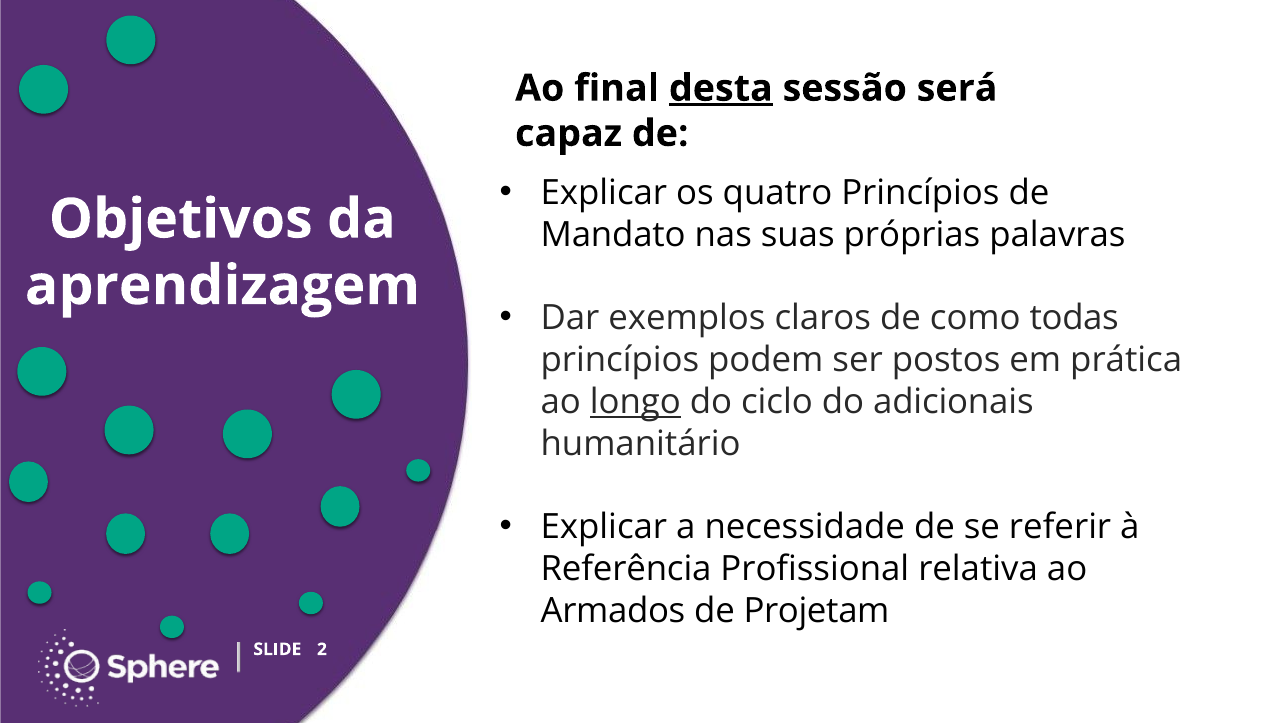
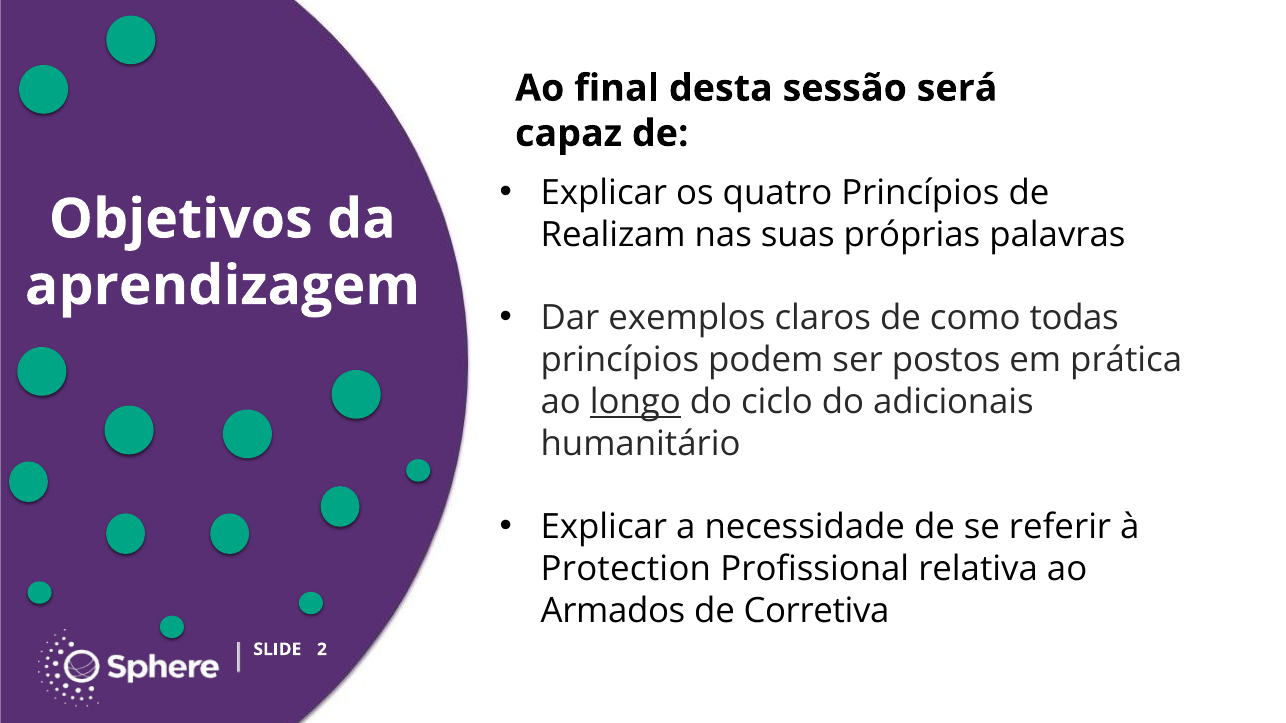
desta underline: present -> none (721, 88)
Mandato: Mandato -> Realizam (613, 235)
Referência: Referência -> Protection (626, 569)
Projetam: Projetam -> Corretiva (816, 611)
